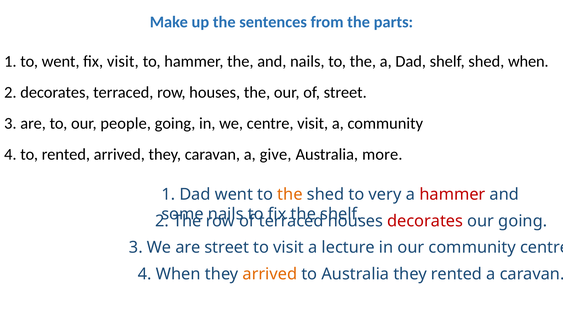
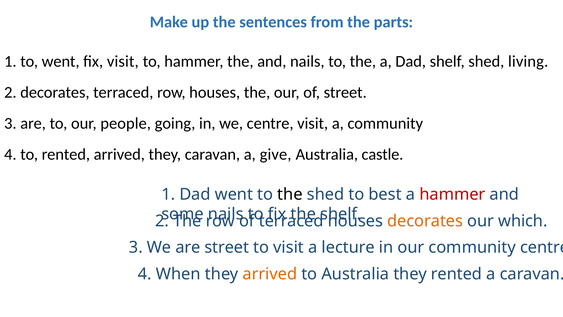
shed when: when -> living (528, 61)
more: more -> castle (382, 154)
the colour: orange -> black (290, 194)
very: very -> best (385, 194)
decorates colour: red -> orange (425, 221)
our going: going -> which (523, 221)
